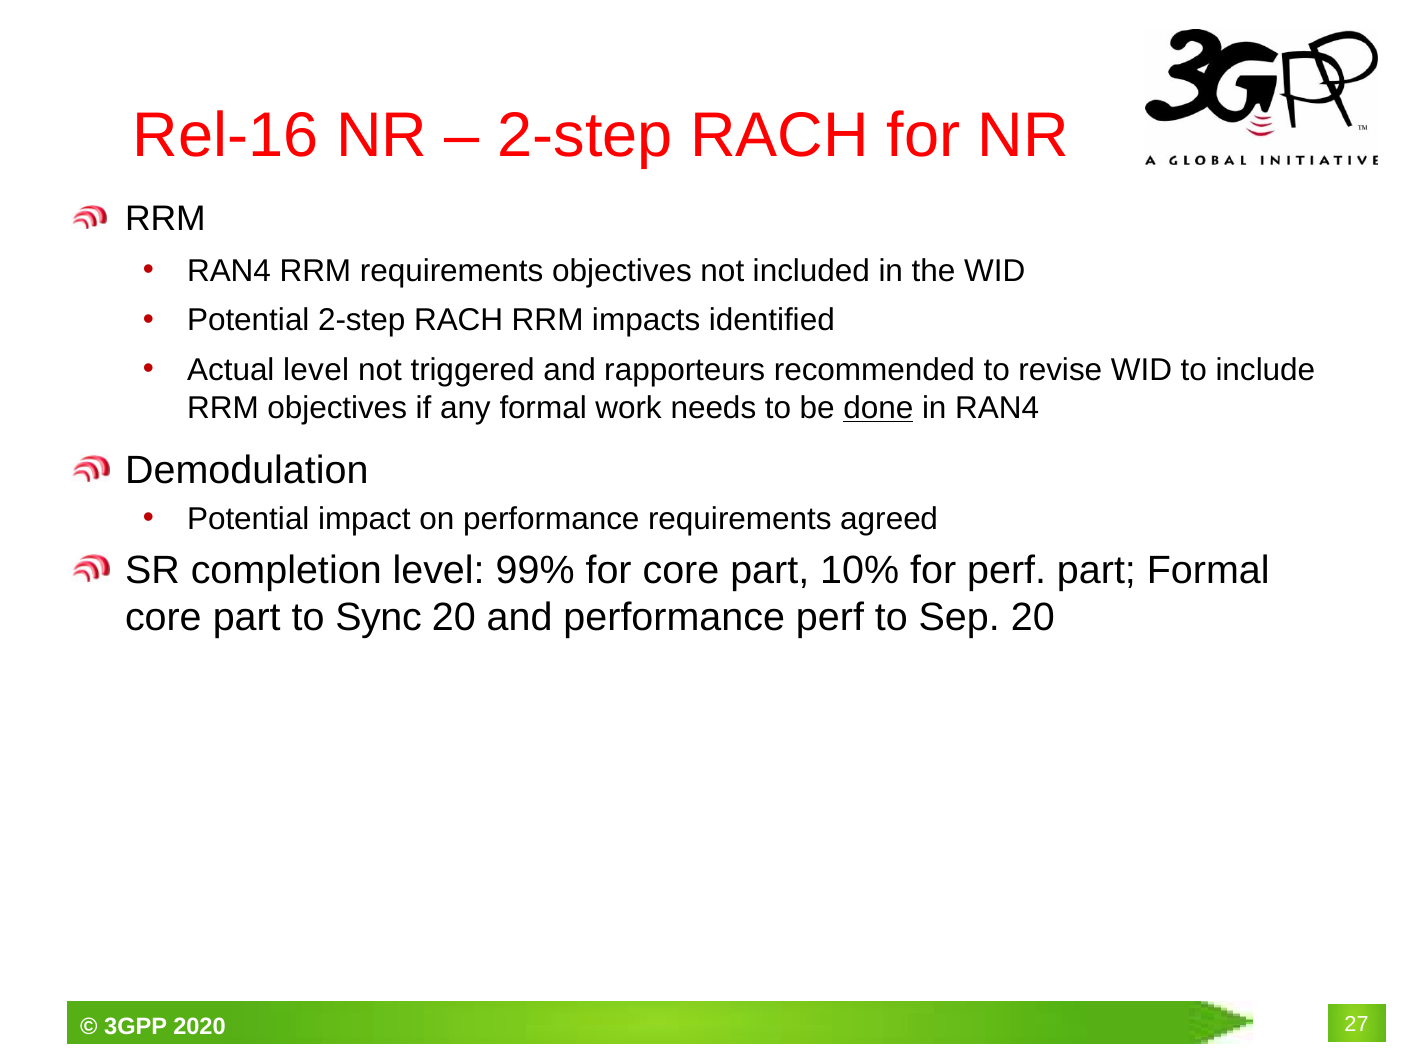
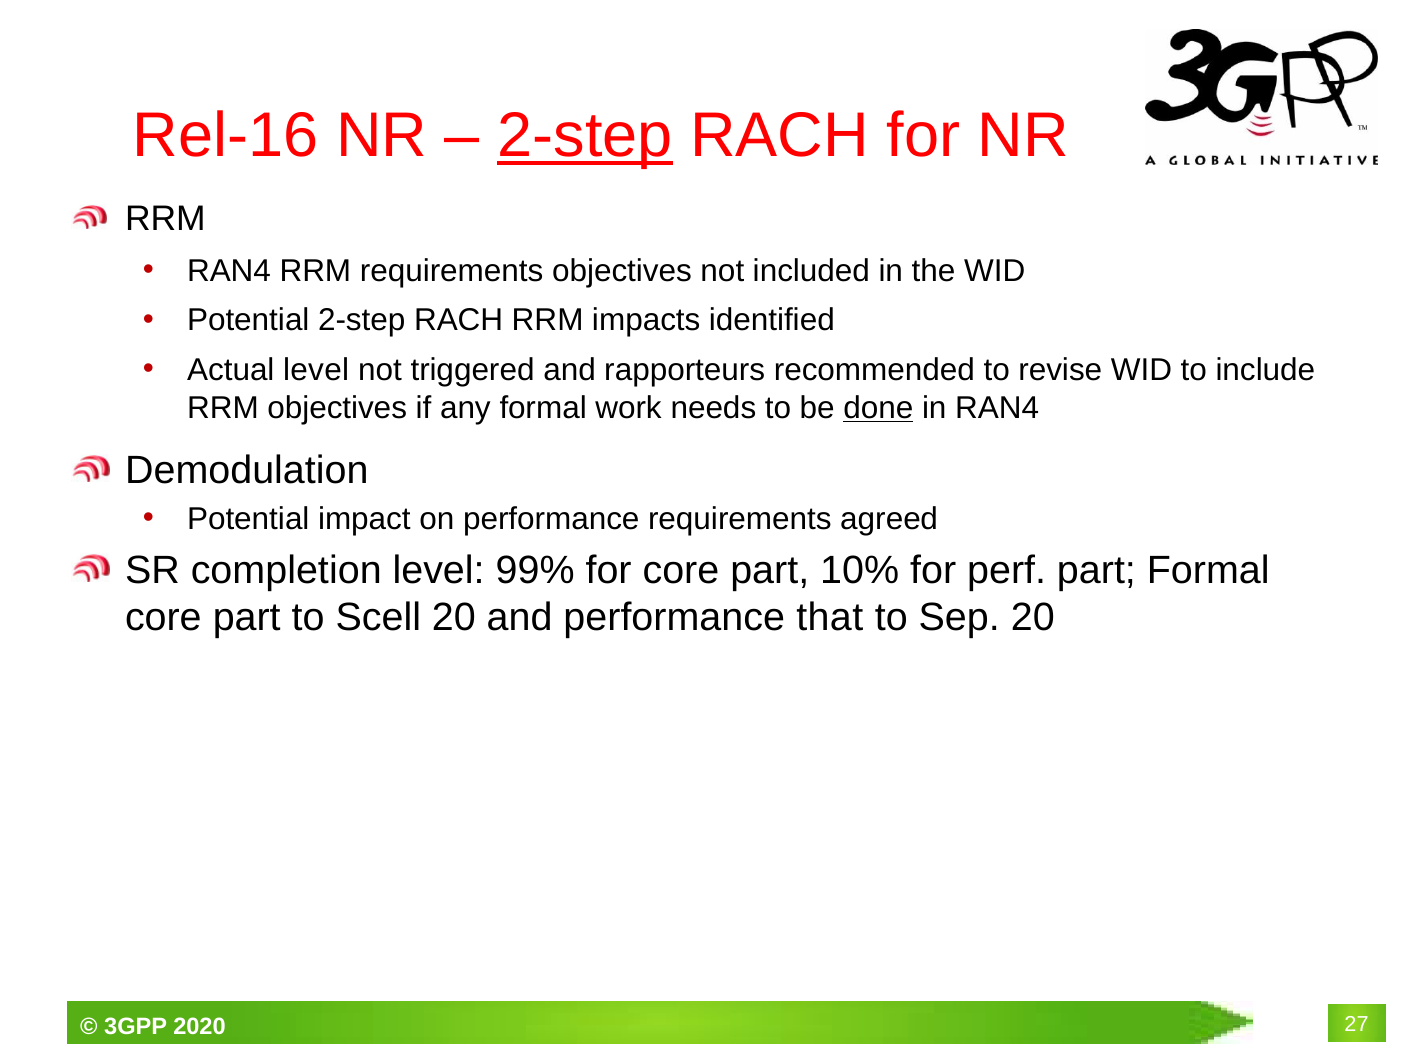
2-step underline: none -> present (585, 136)
Sync: Sync -> Scell (378, 618)
performance perf: perf -> that (830, 618)
